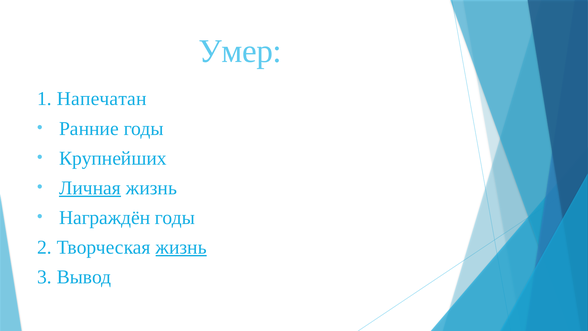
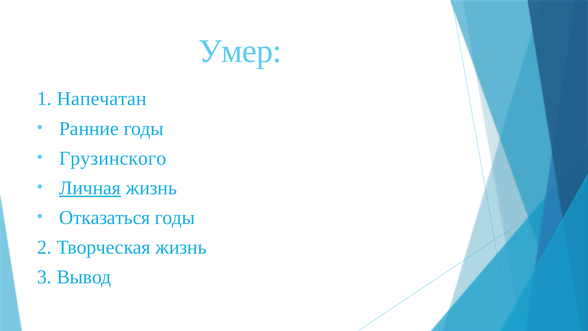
Крупнейших: Крупнейших -> Грузинского (113, 158)
Награждён: Награждён -> Отказаться (105, 217)
жизнь underline: present -> none (181, 247)
